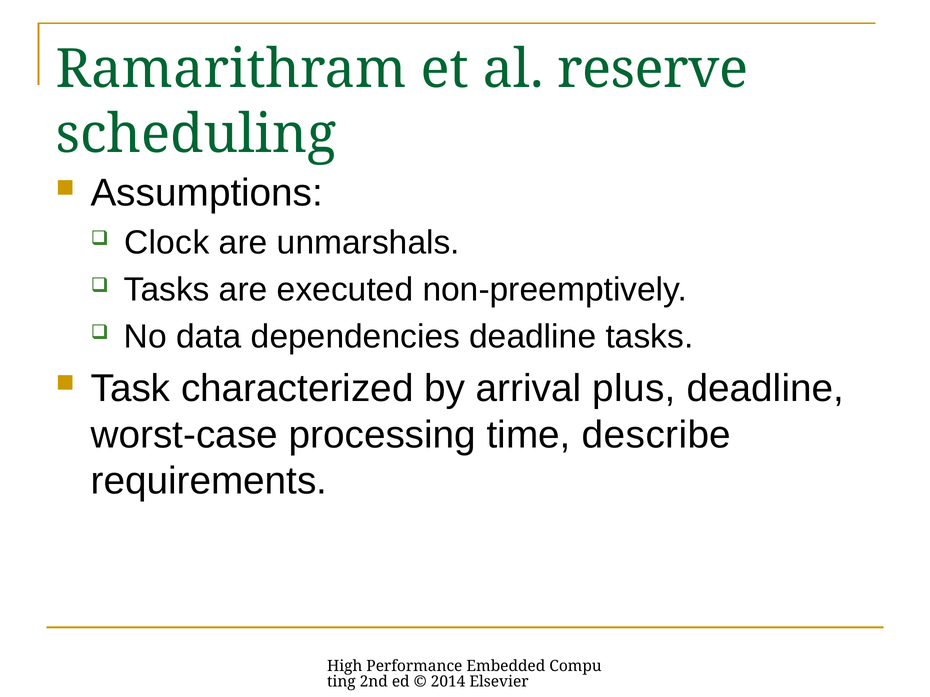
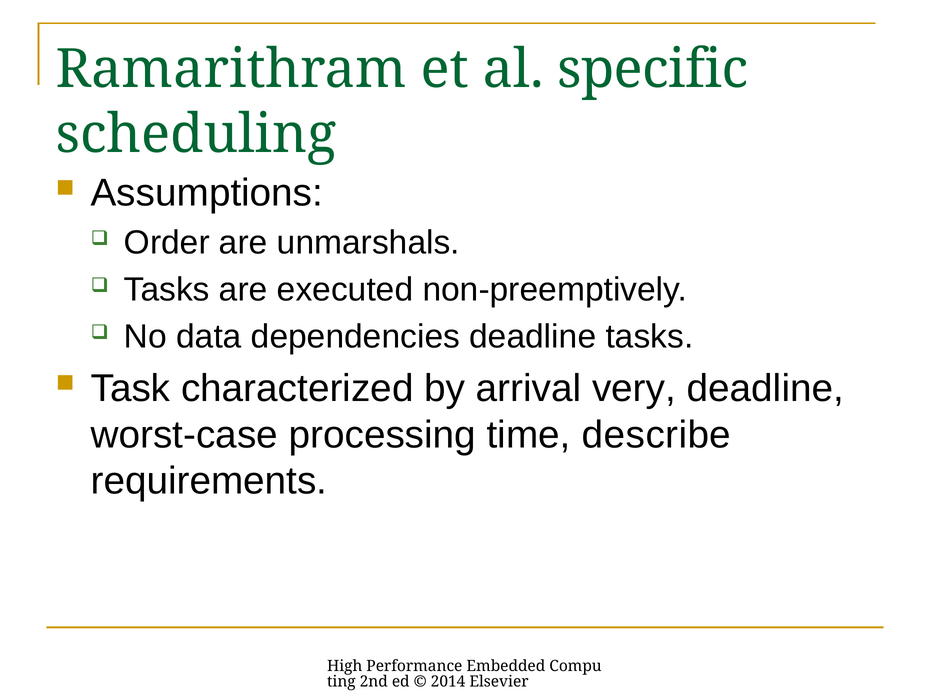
reserve: reserve -> specific (653, 69)
Clock: Clock -> Order (167, 243)
plus: plus -> very (634, 389)
